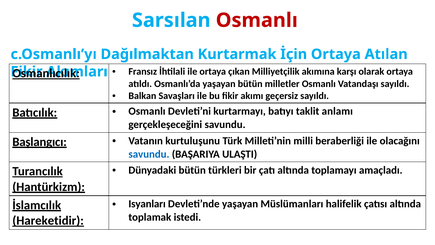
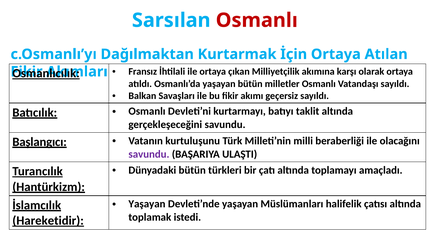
taklit anlamı: anlamı -> altında (337, 111)
savundu colour: blue -> purple (149, 154)
Isyanları: Isyanları -> Yaşayan (147, 204)
